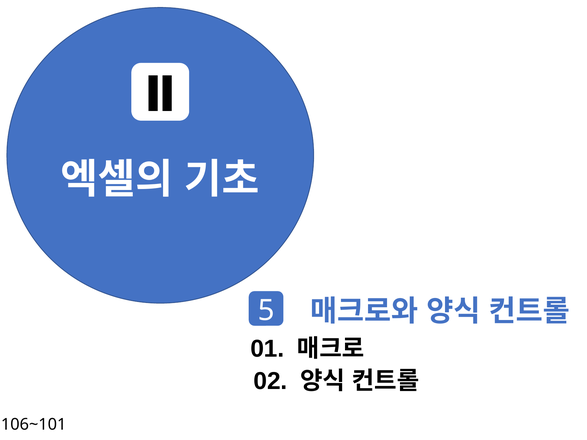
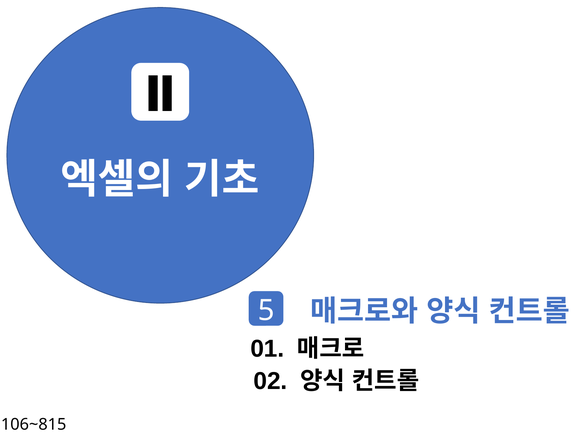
106~101: 106~101 -> 106~815 (34, 425)
